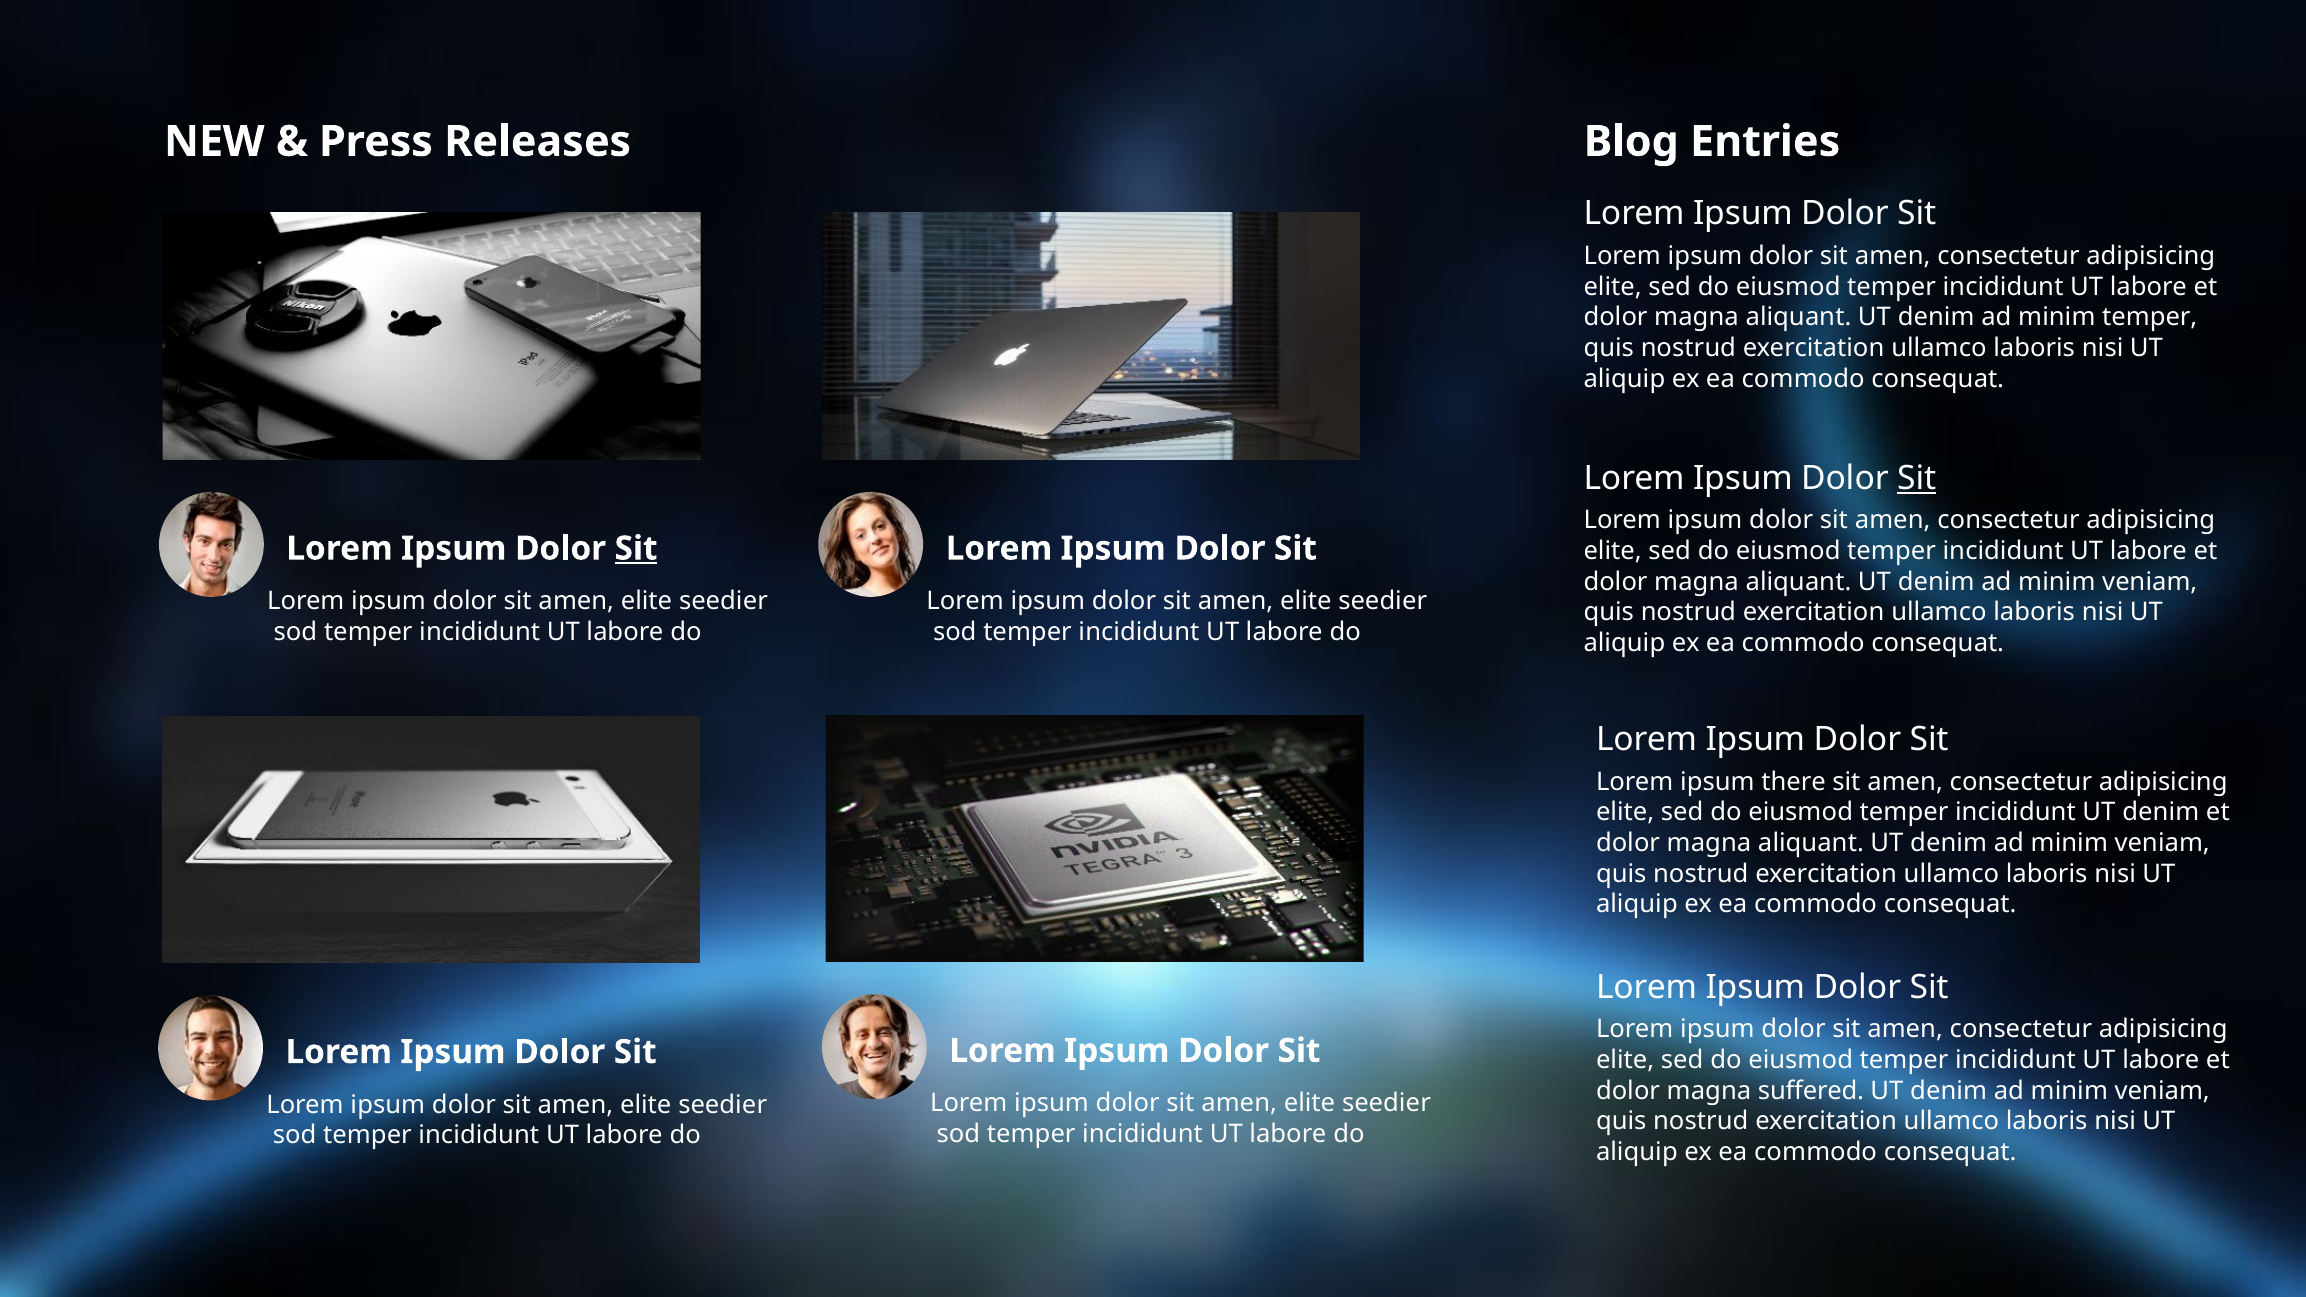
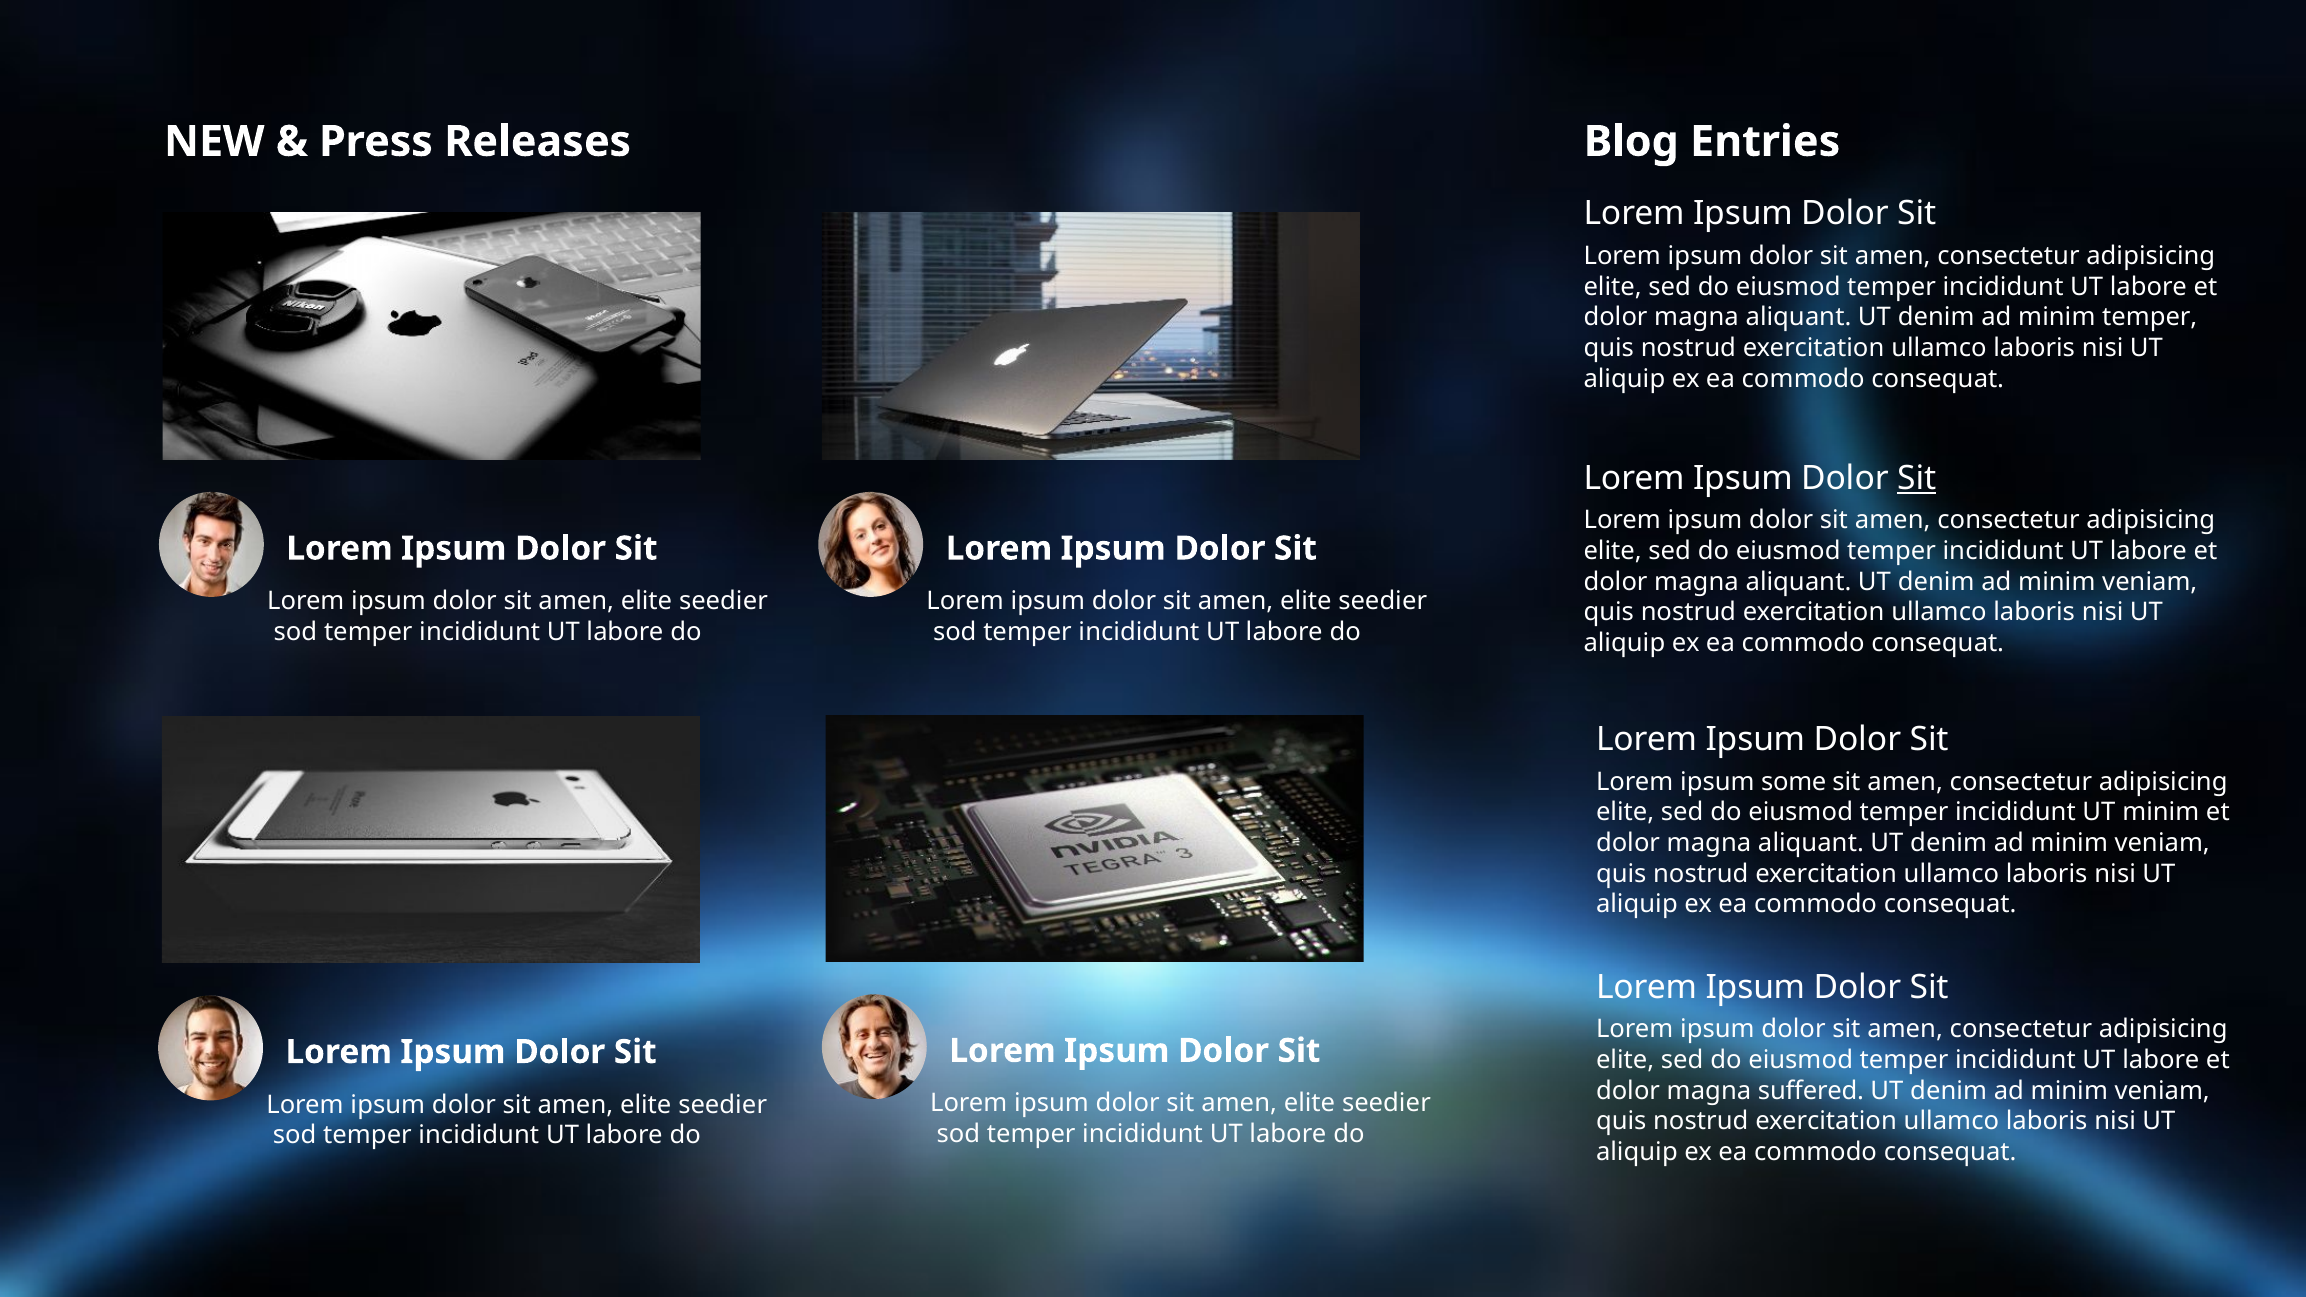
Sit underline: present -> none (636, 549)
there: there -> some (1794, 782)
incididunt UT denim: denim -> minim (2161, 813)
